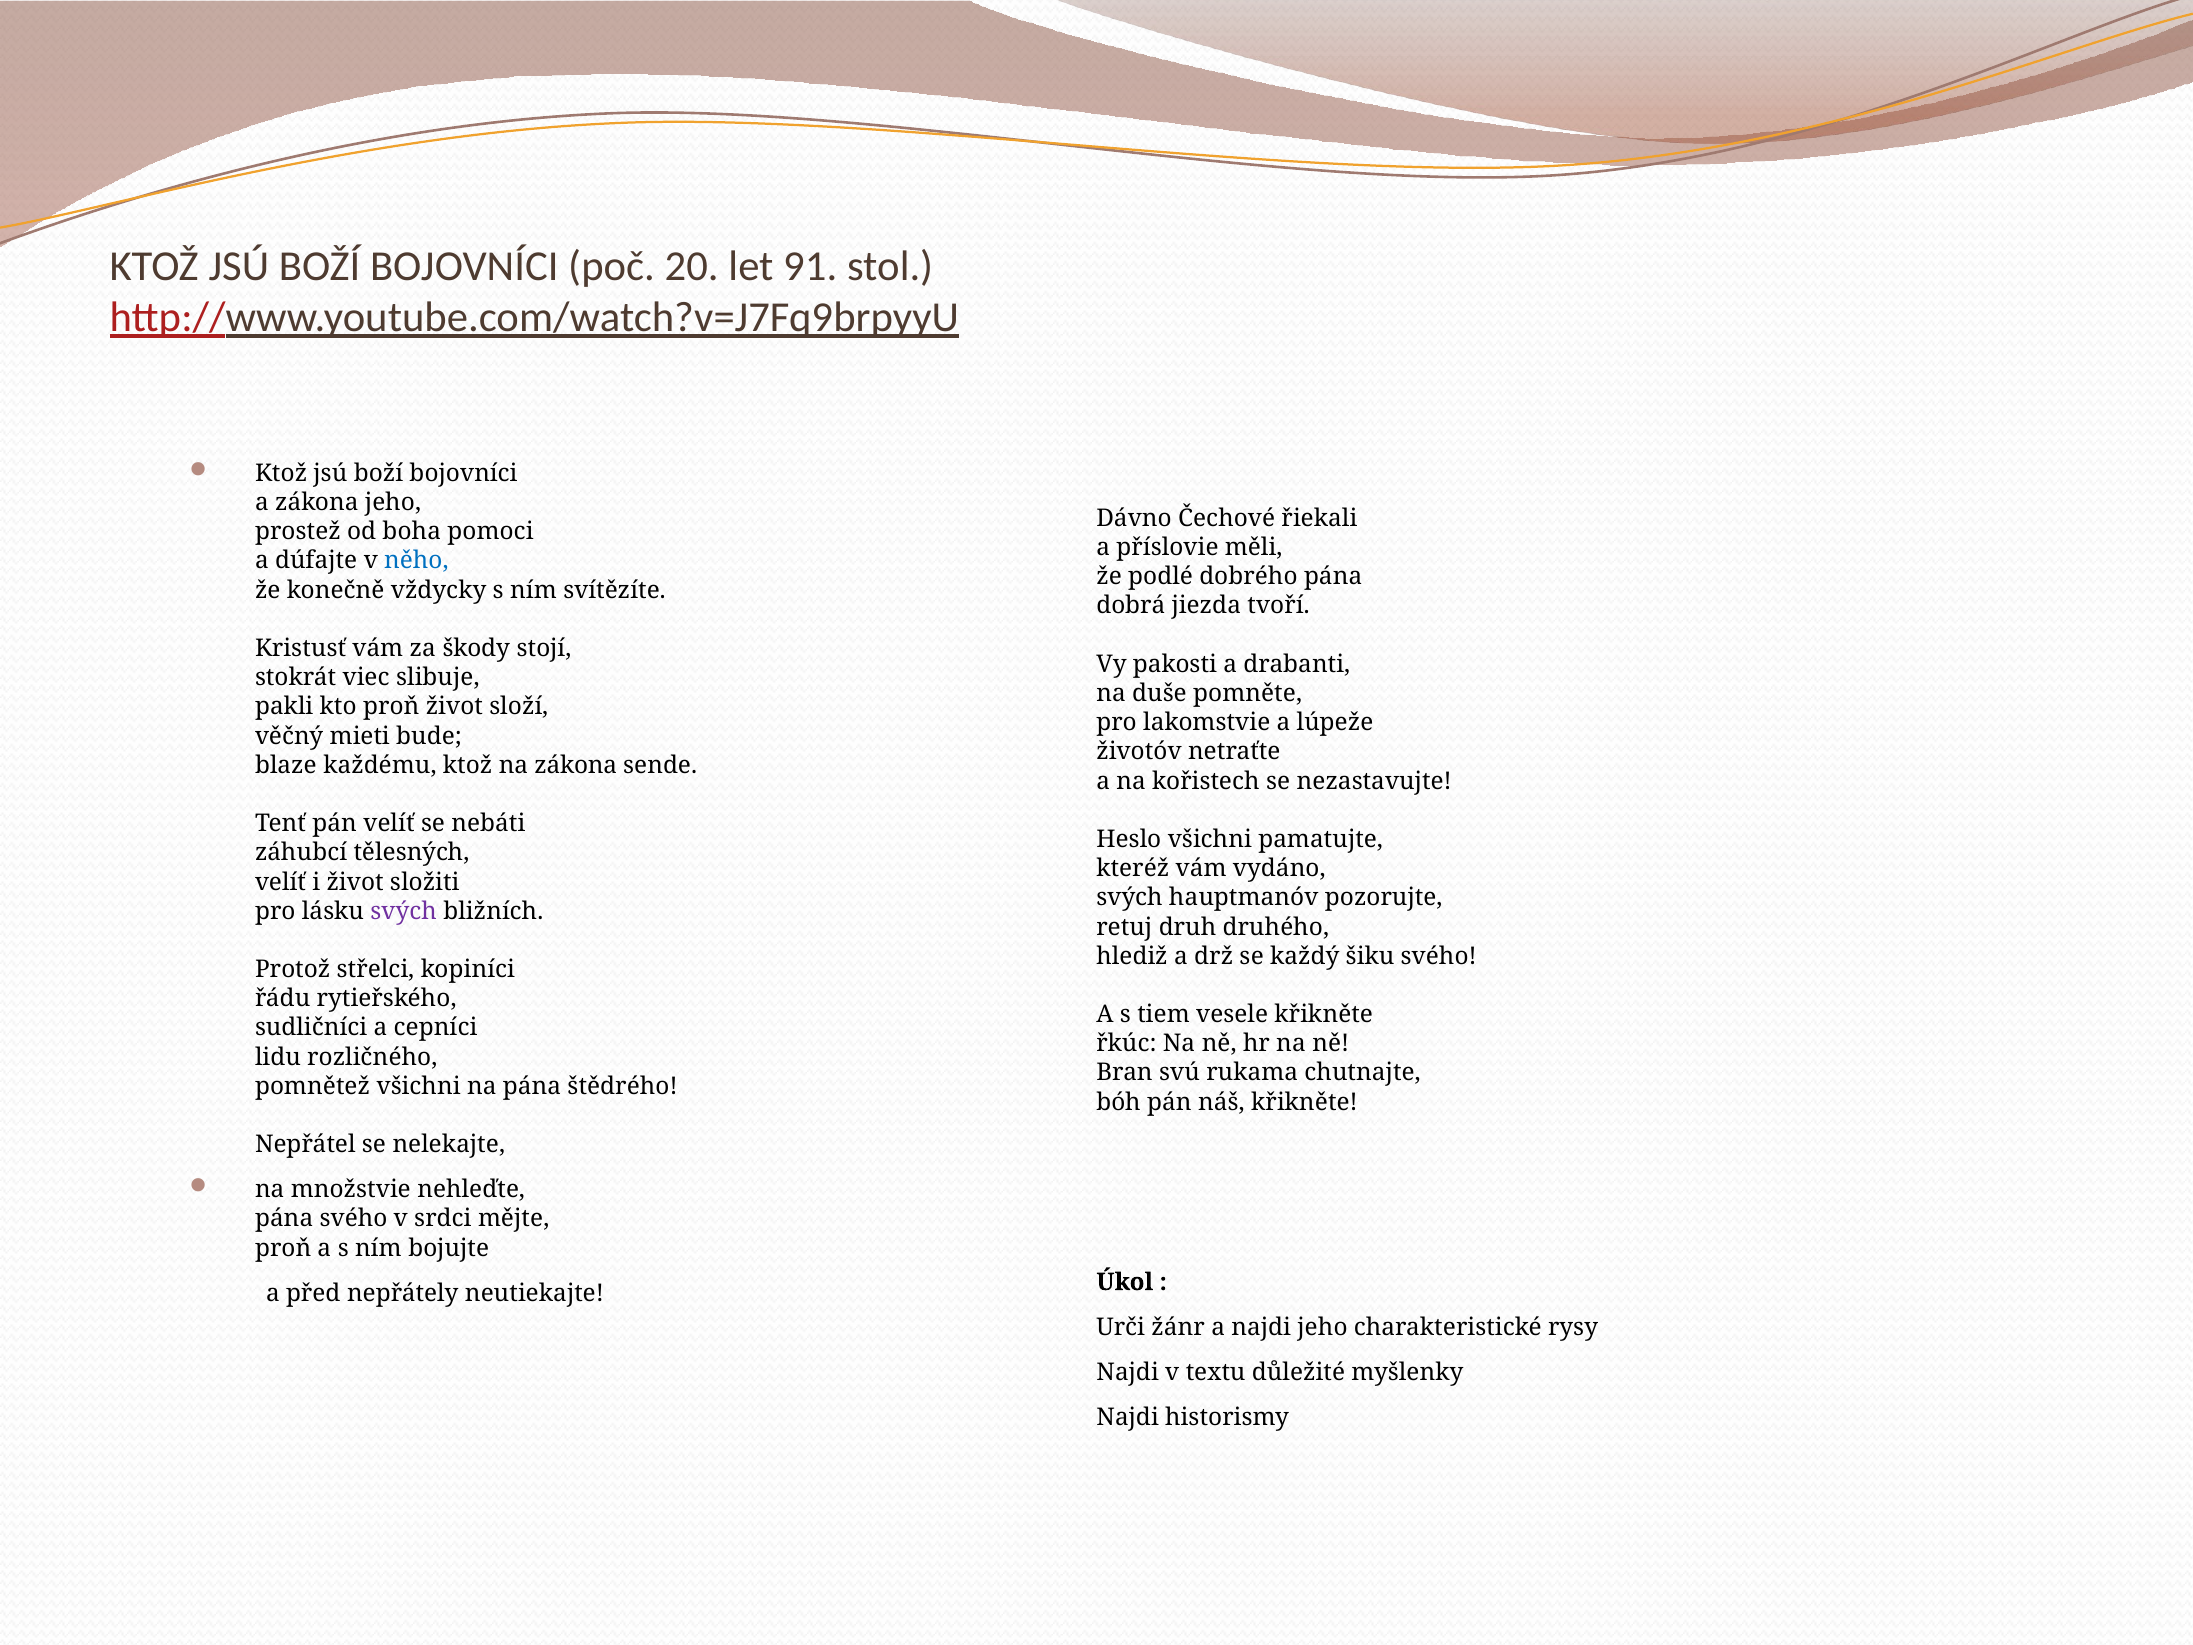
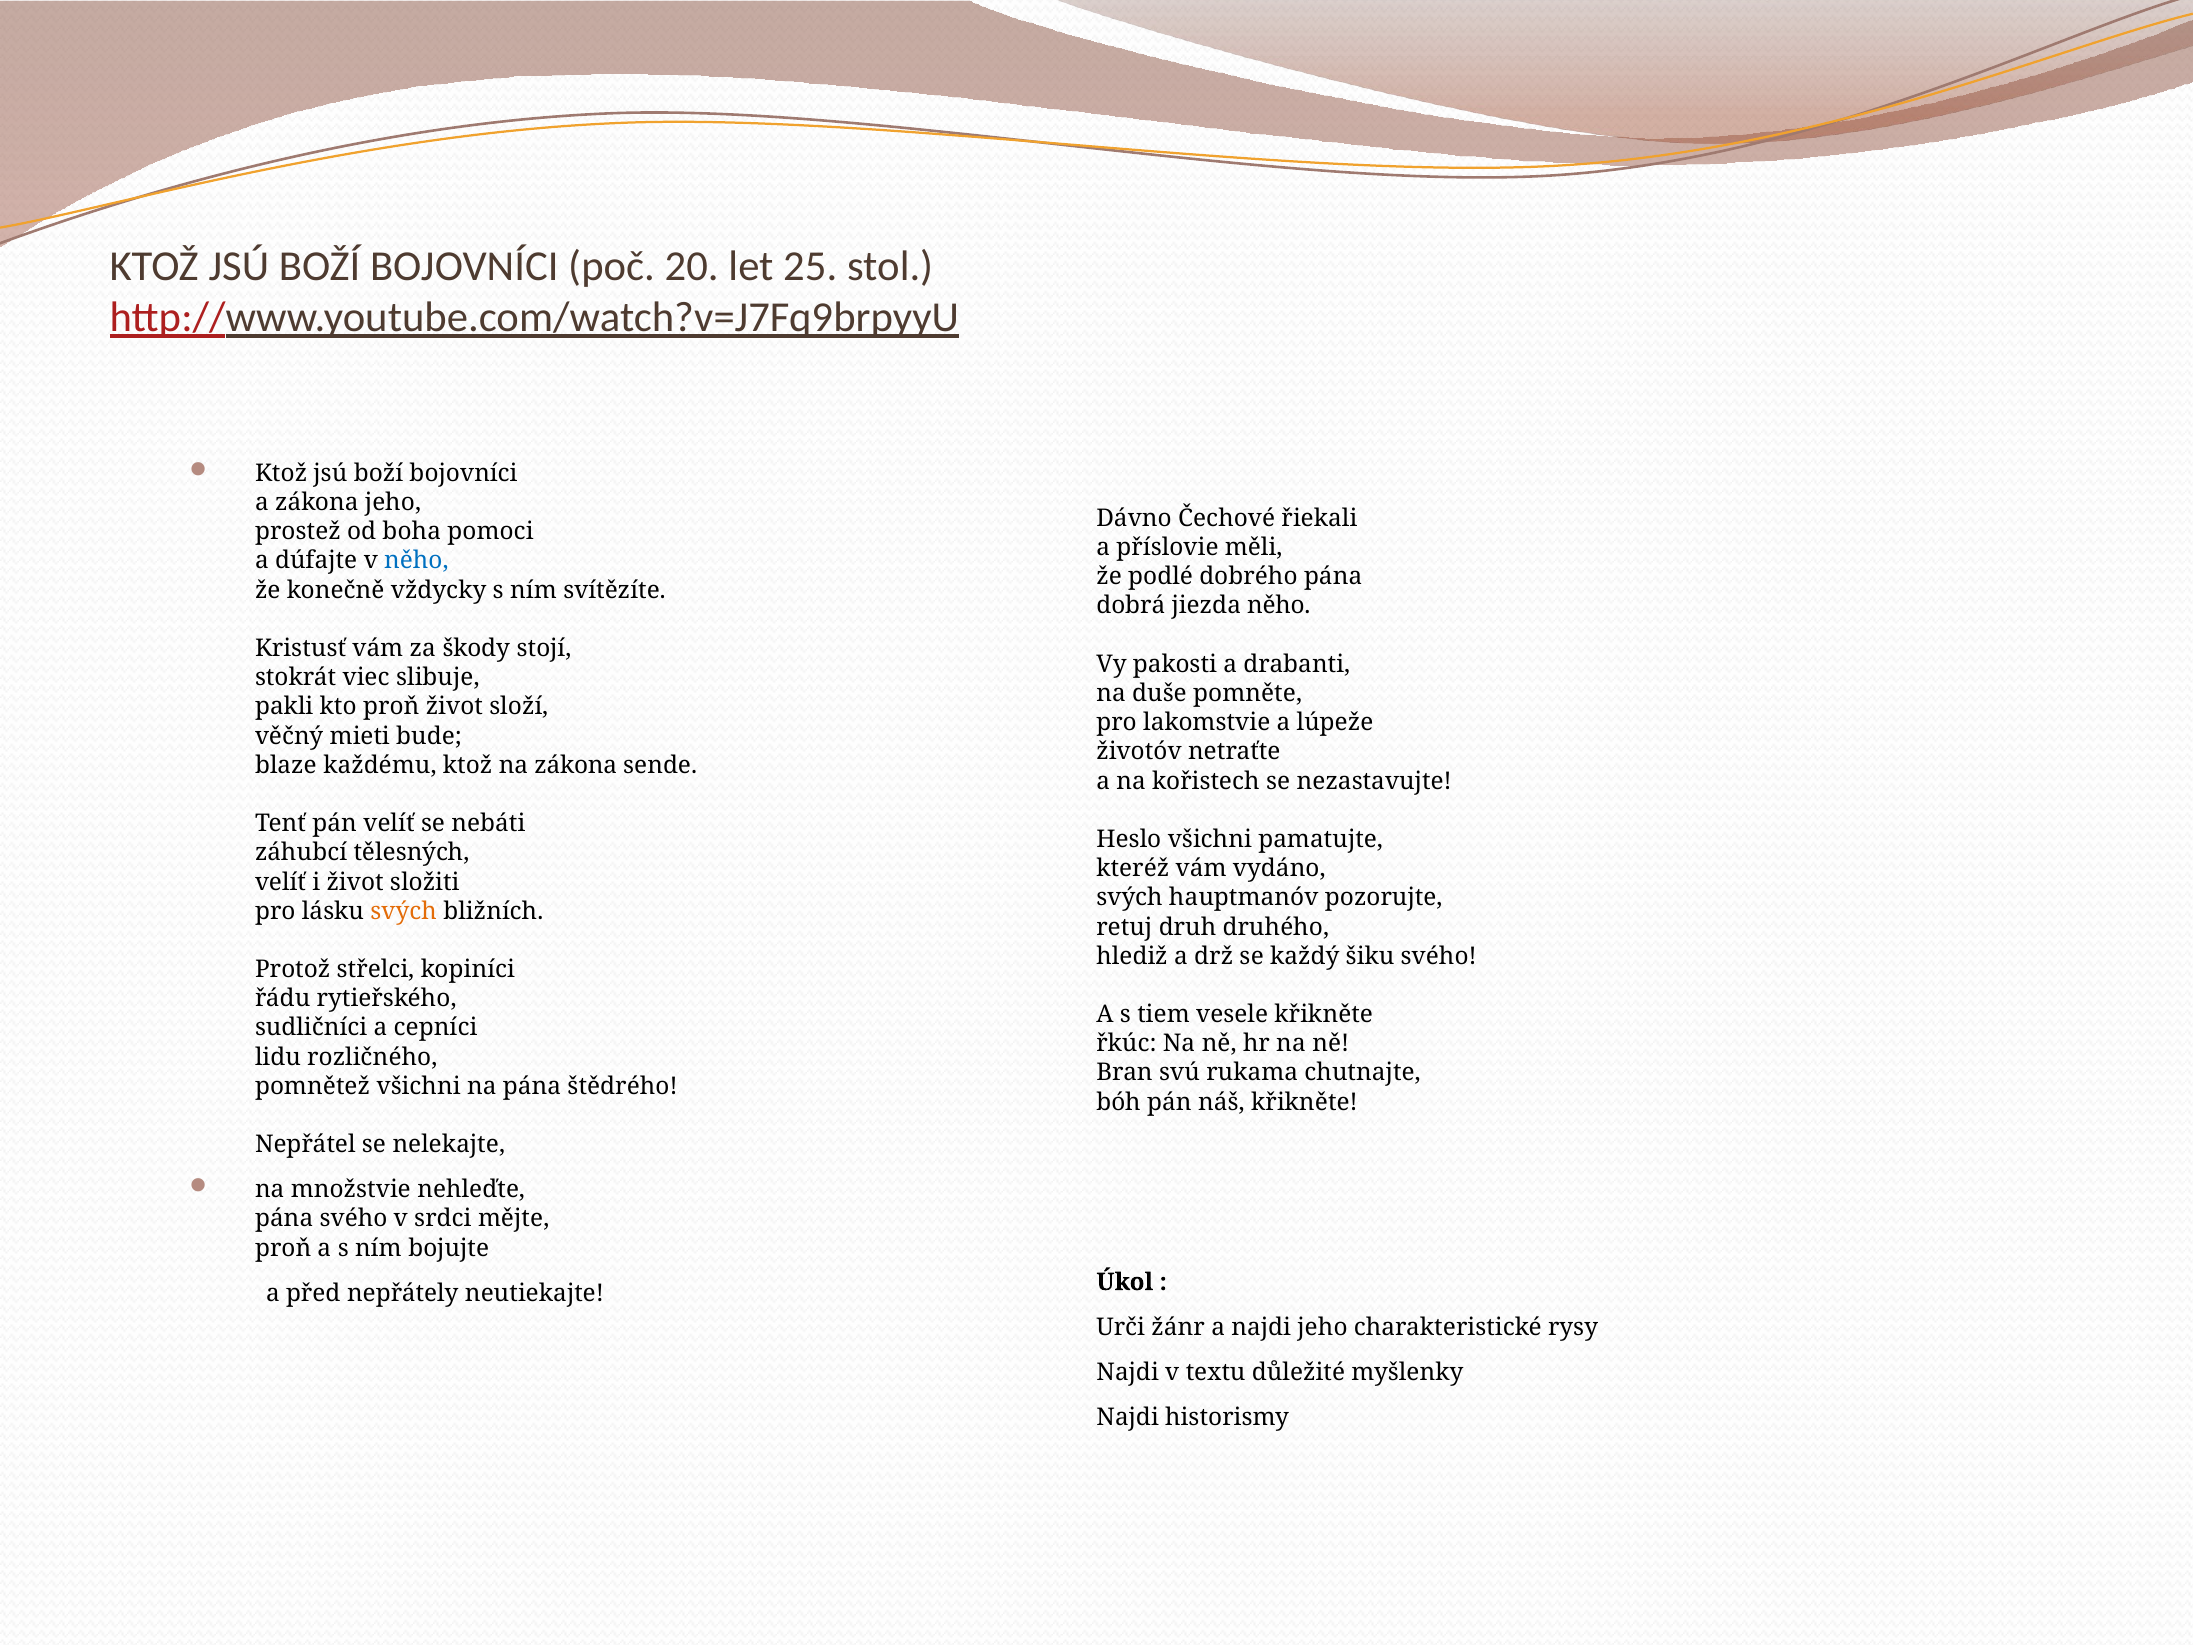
91: 91 -> 25 (810, 266)
jiezda tvoří: tvoří -> něho (1279, 606)
svých colour: purple -> orange (404, 911)
